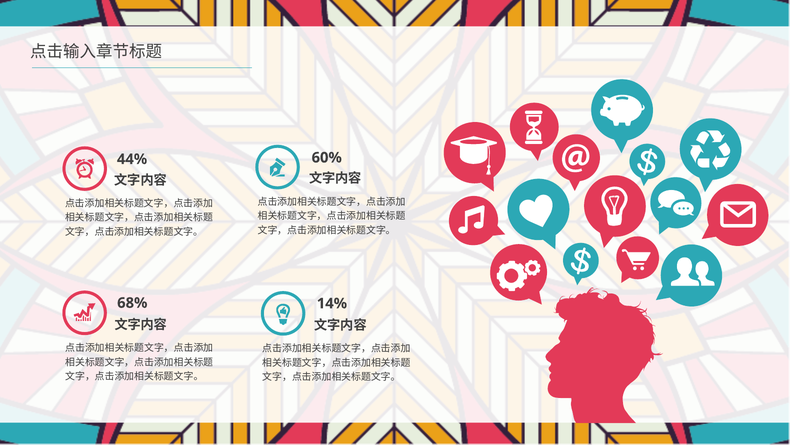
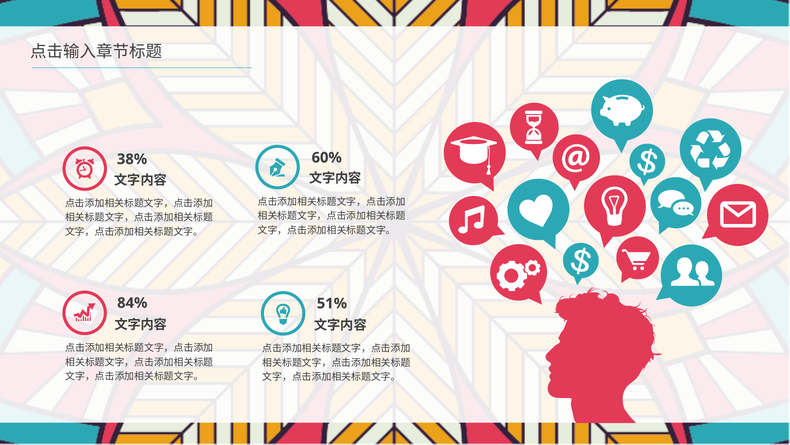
44%: 44% -> 38% (132, 159)
68%: 68% -> 84% (132, 303)
14%: 14% -> 51% (332, 303)
